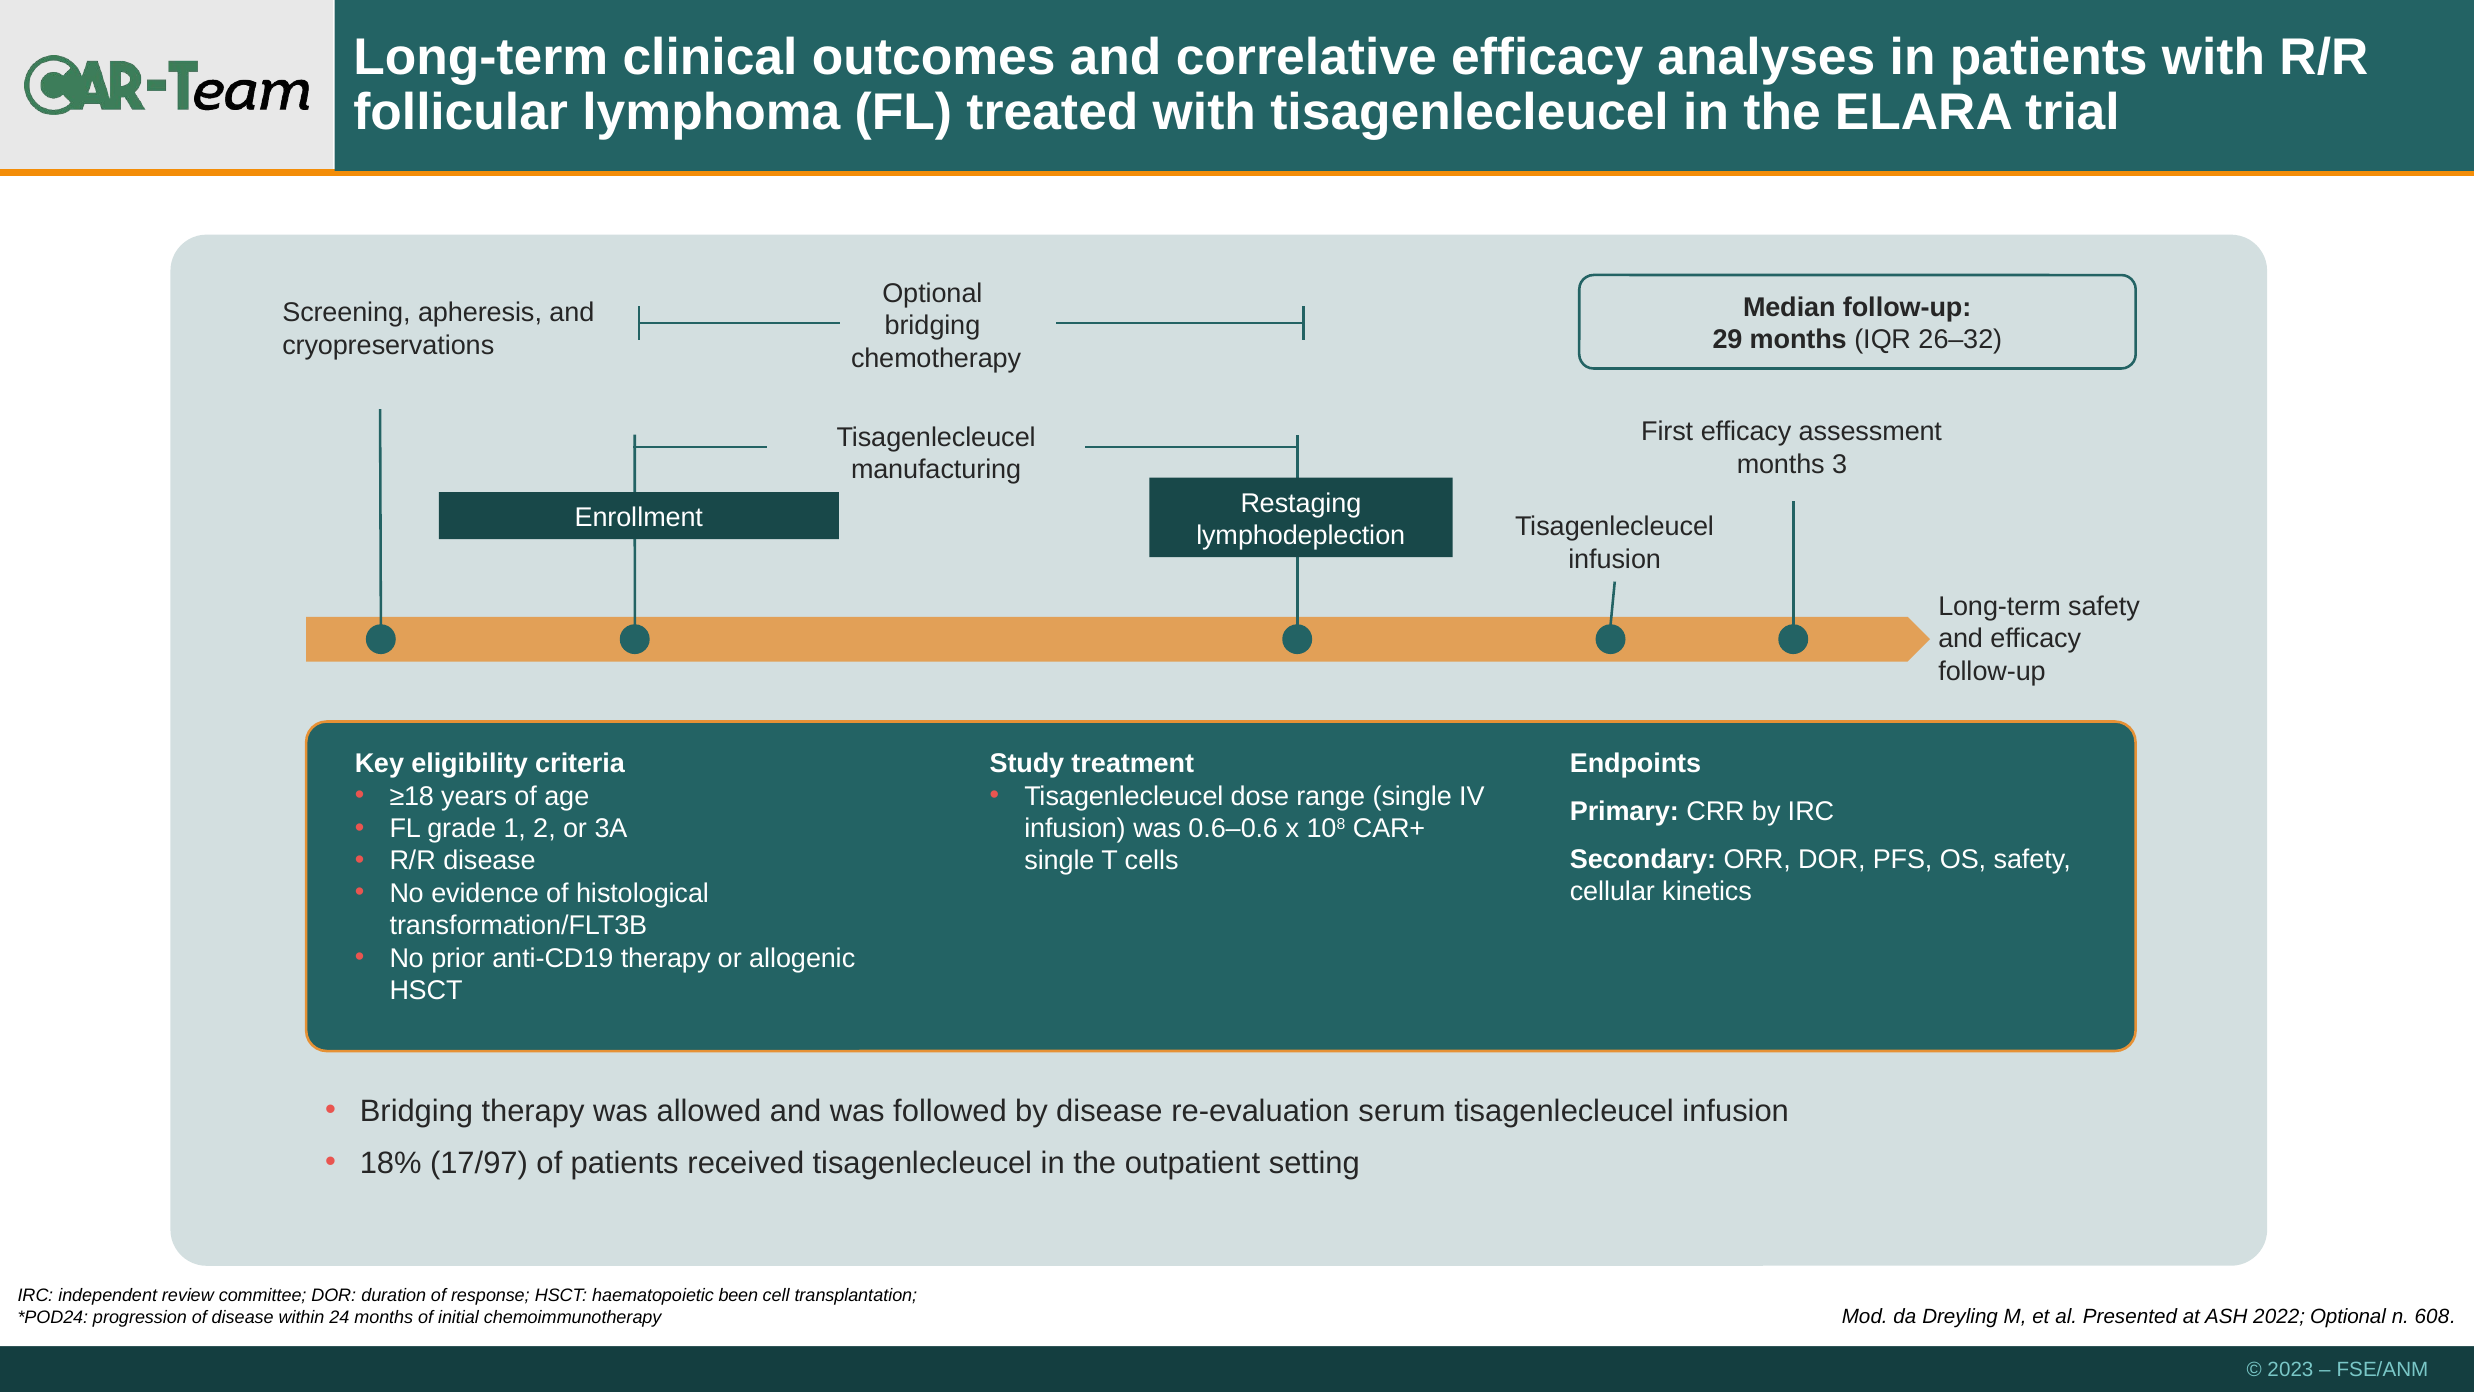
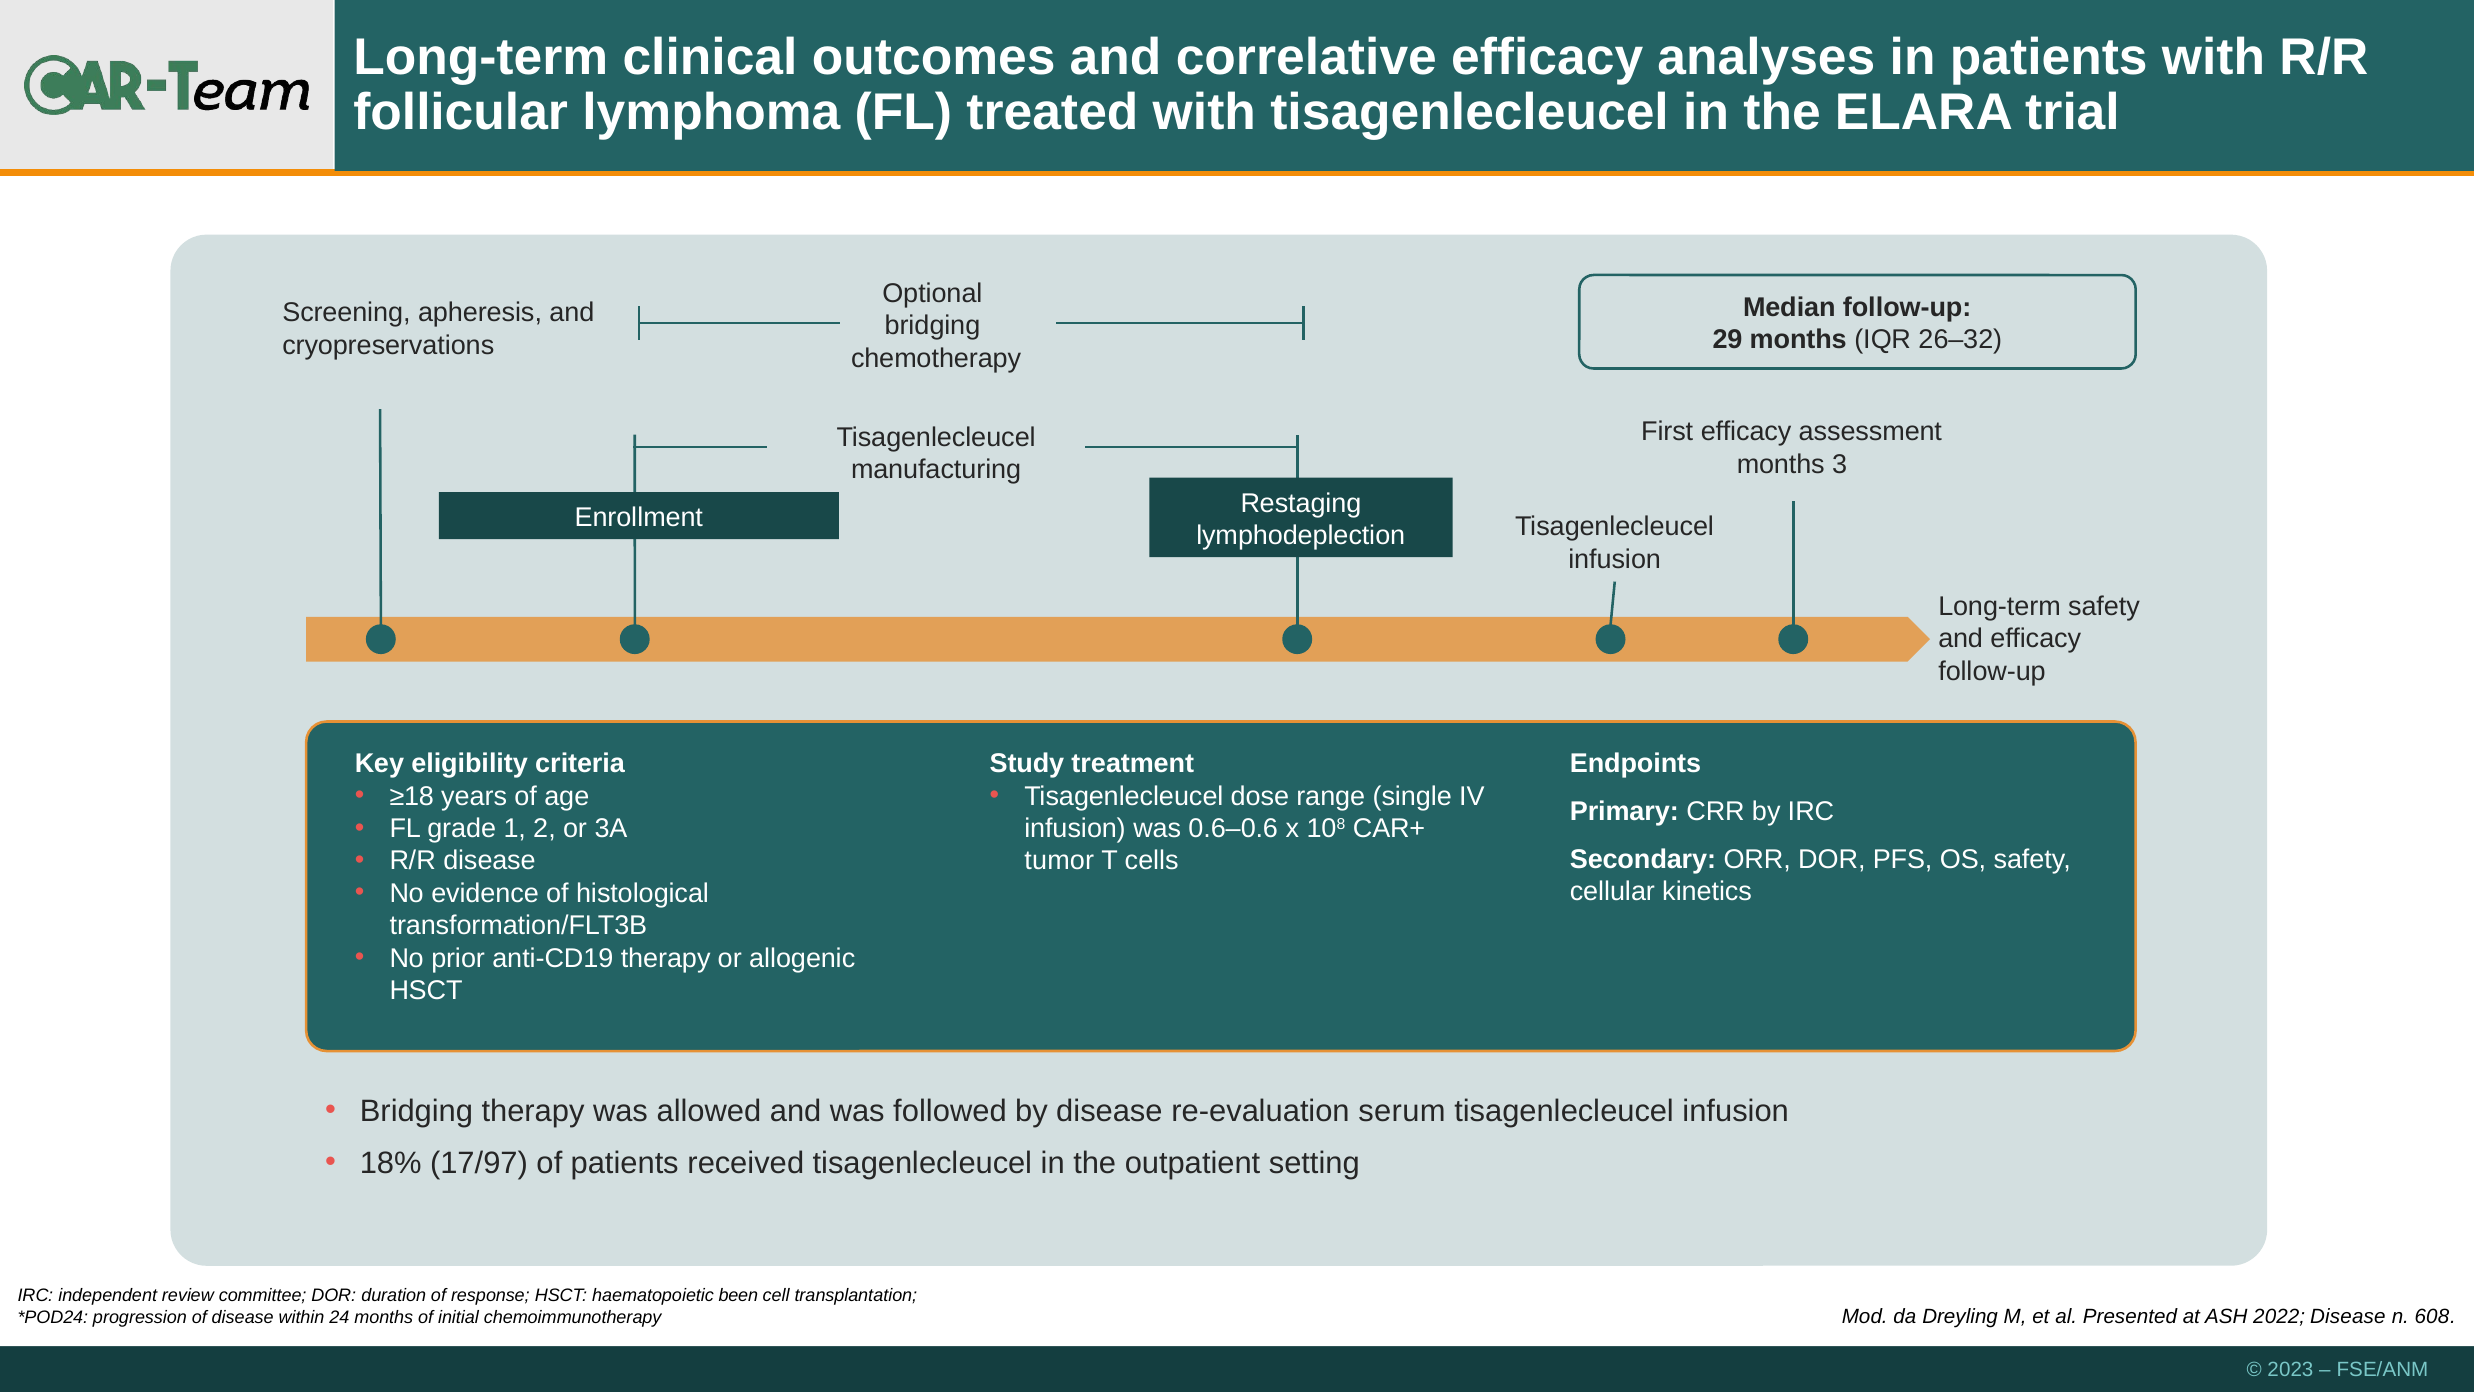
single: single -> tumor (1059, 861)
2022 Optional: Optional -> Disease (2348, 1316)
